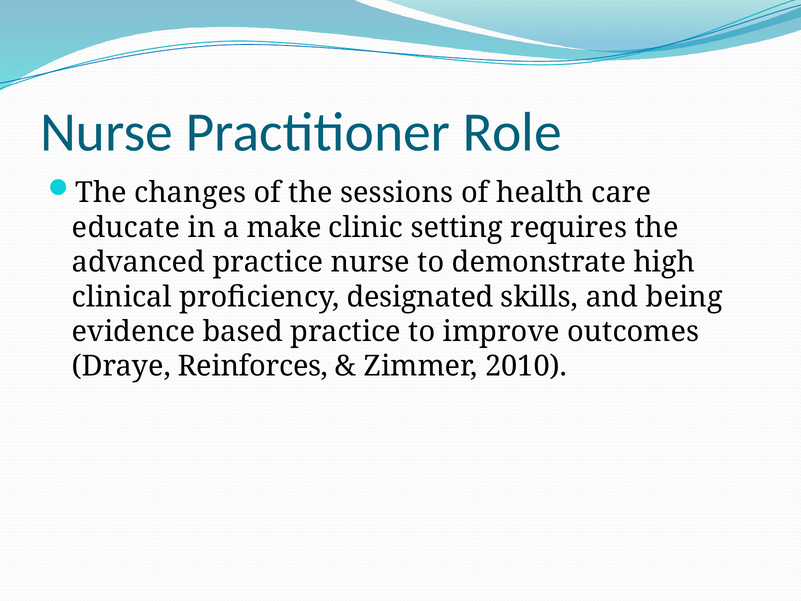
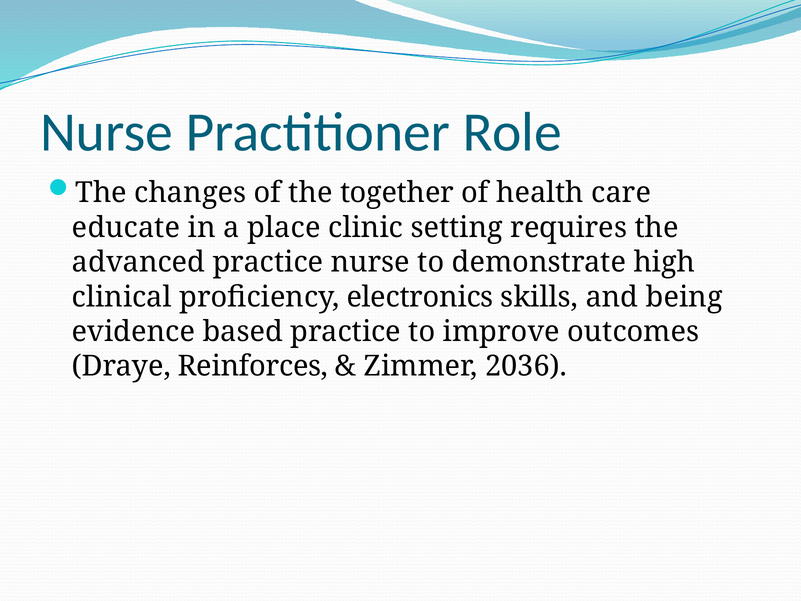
sessions: sessions -> together (397, 193)
make: make -> place (284, 228)
designated: designated -> electronics (420, 297)
2010: 2010 -> 2036 (526, 366)
